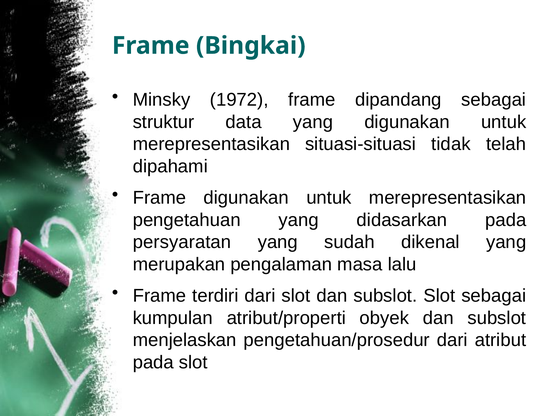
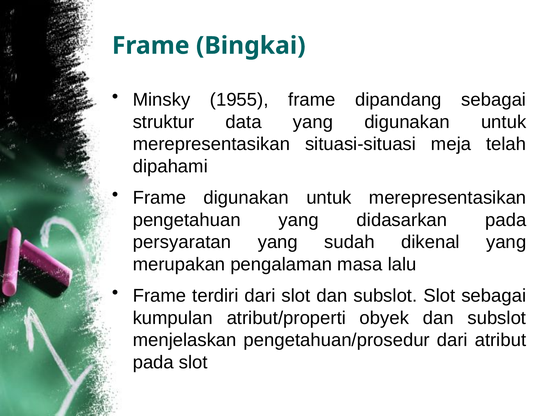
1972: 1972 -> 1955 (239, 100)
tidak: tidak -> meja (451, 144)
